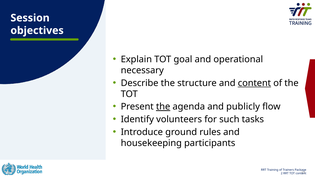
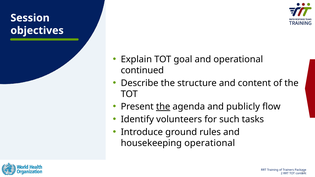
necessary: necessary -> continued (142, 70)
content underline: present -> none (254, 83)
housekeeping participants: participants -> operational (210, 143)
